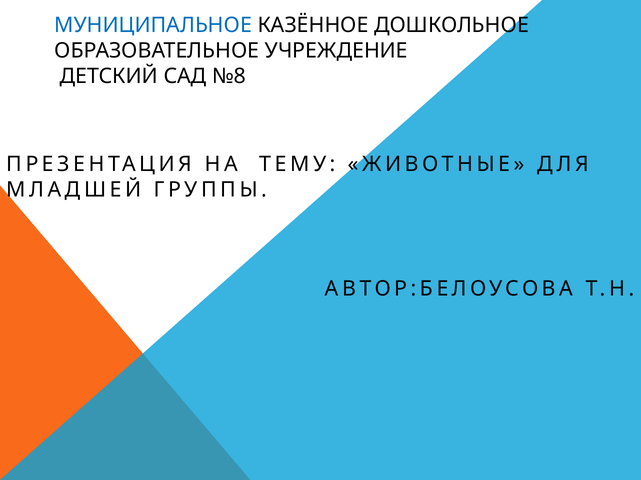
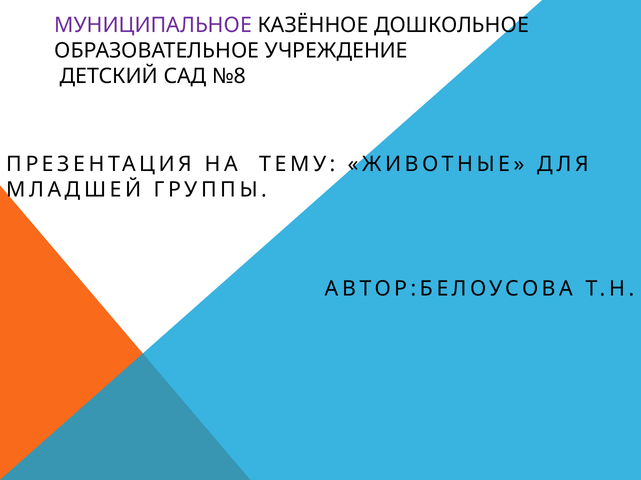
МУНИЦИПАЛЬНОЕ colour: blue -> purple (153, 25)
